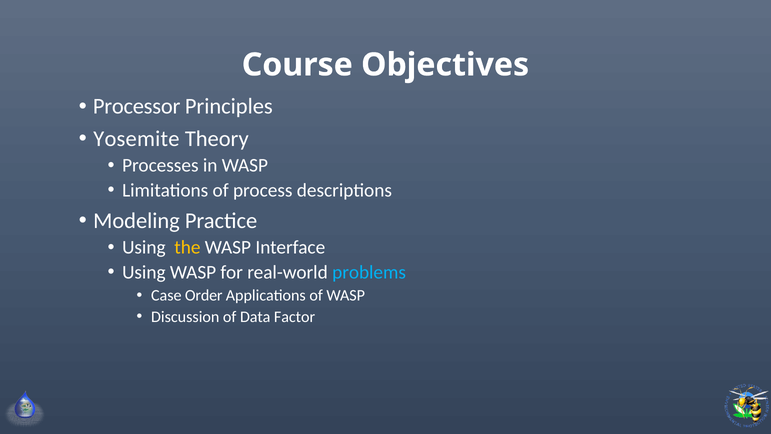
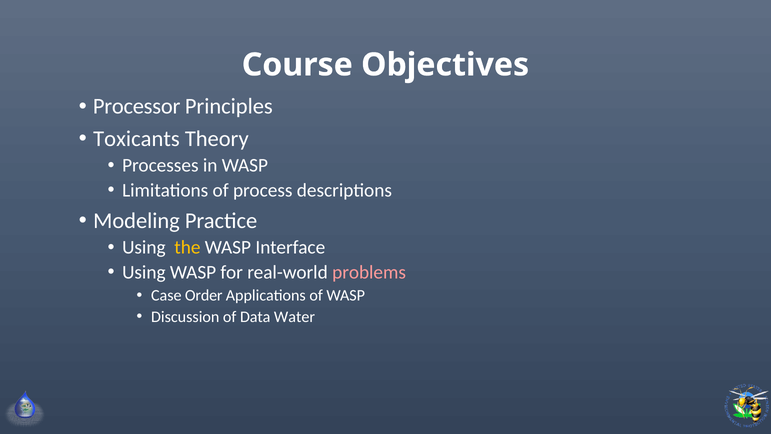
Yosemite: Yosemite -> Toxicants (136, 139)
problems colour: light blue -> pink (369, 272)
Factor: Factor -> Water (295, 317)
